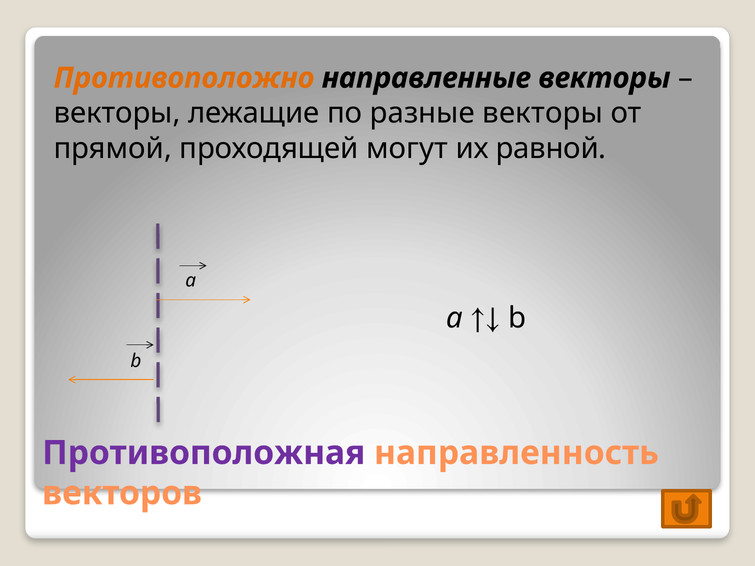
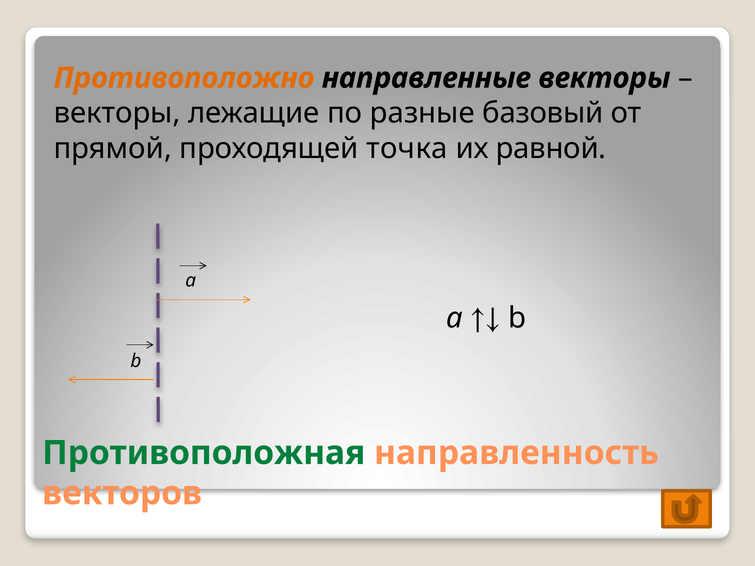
разные векторы: векторы -> базовый (543, 113)
могут: могут -> точка (407, 149)
Противоположная colour: purple -> green (204, 453)
